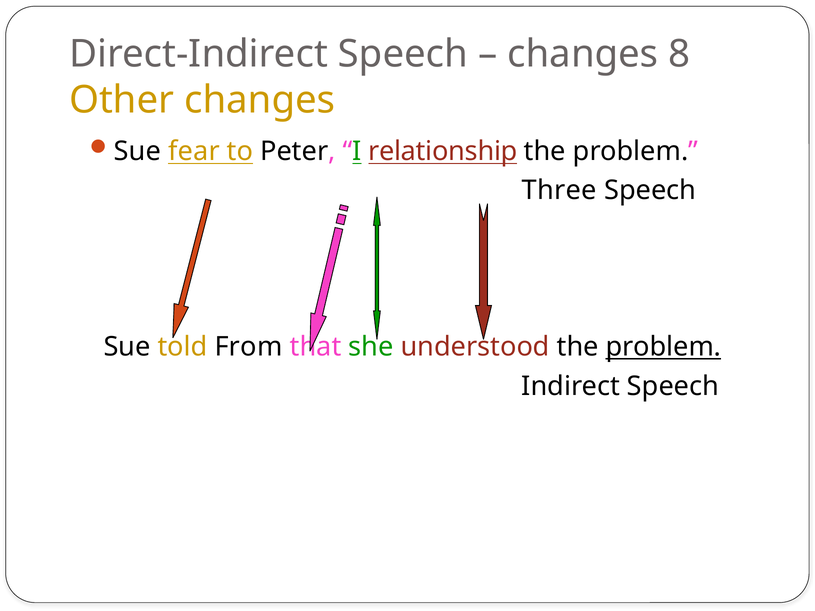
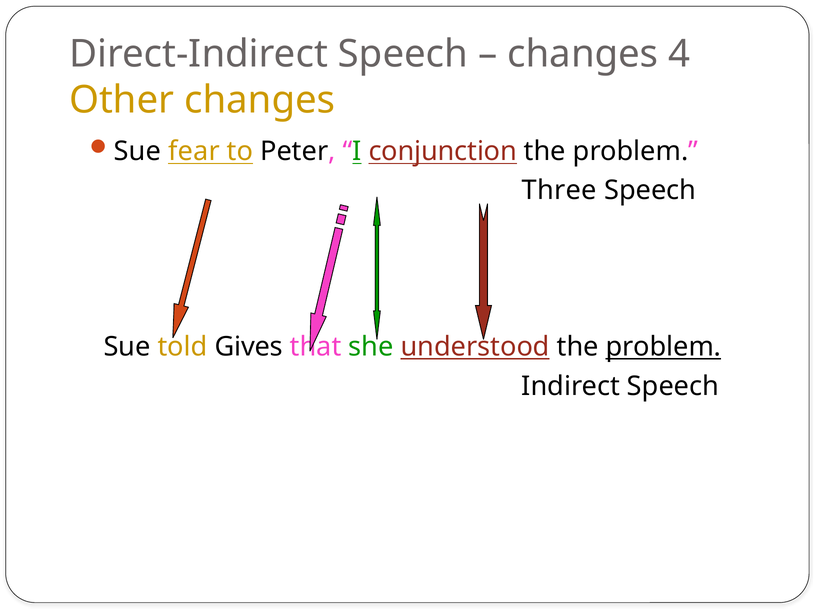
8: 8 -> 4 (679, 54)
relationship: relationship -> conjunction (443, 151)
From: From -> Gives (249, 347)
understood underline: none -> present (475, 347)
